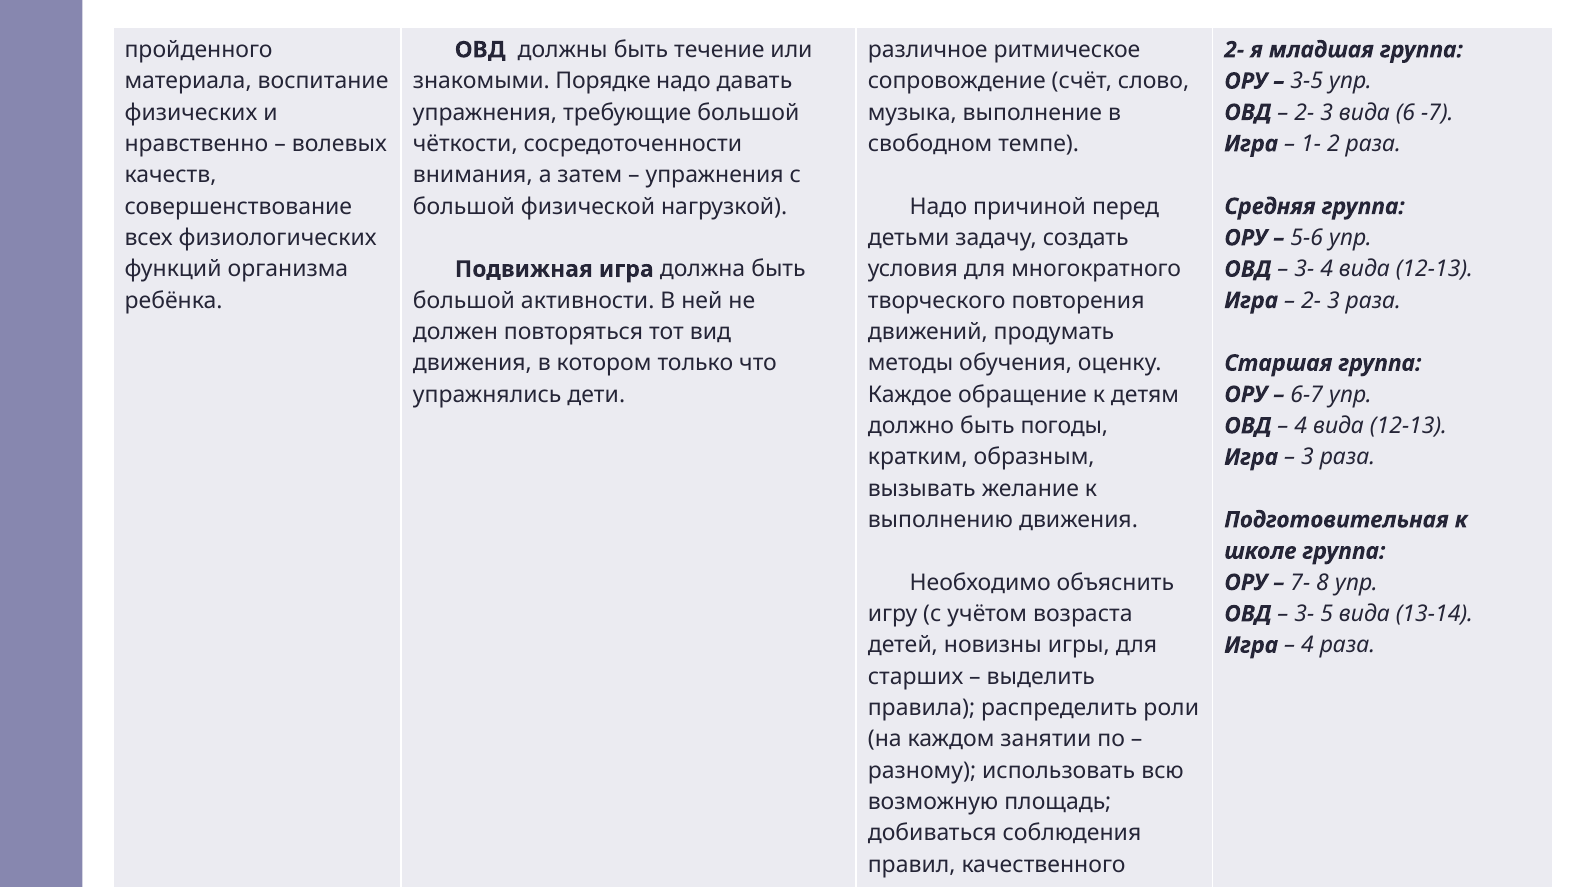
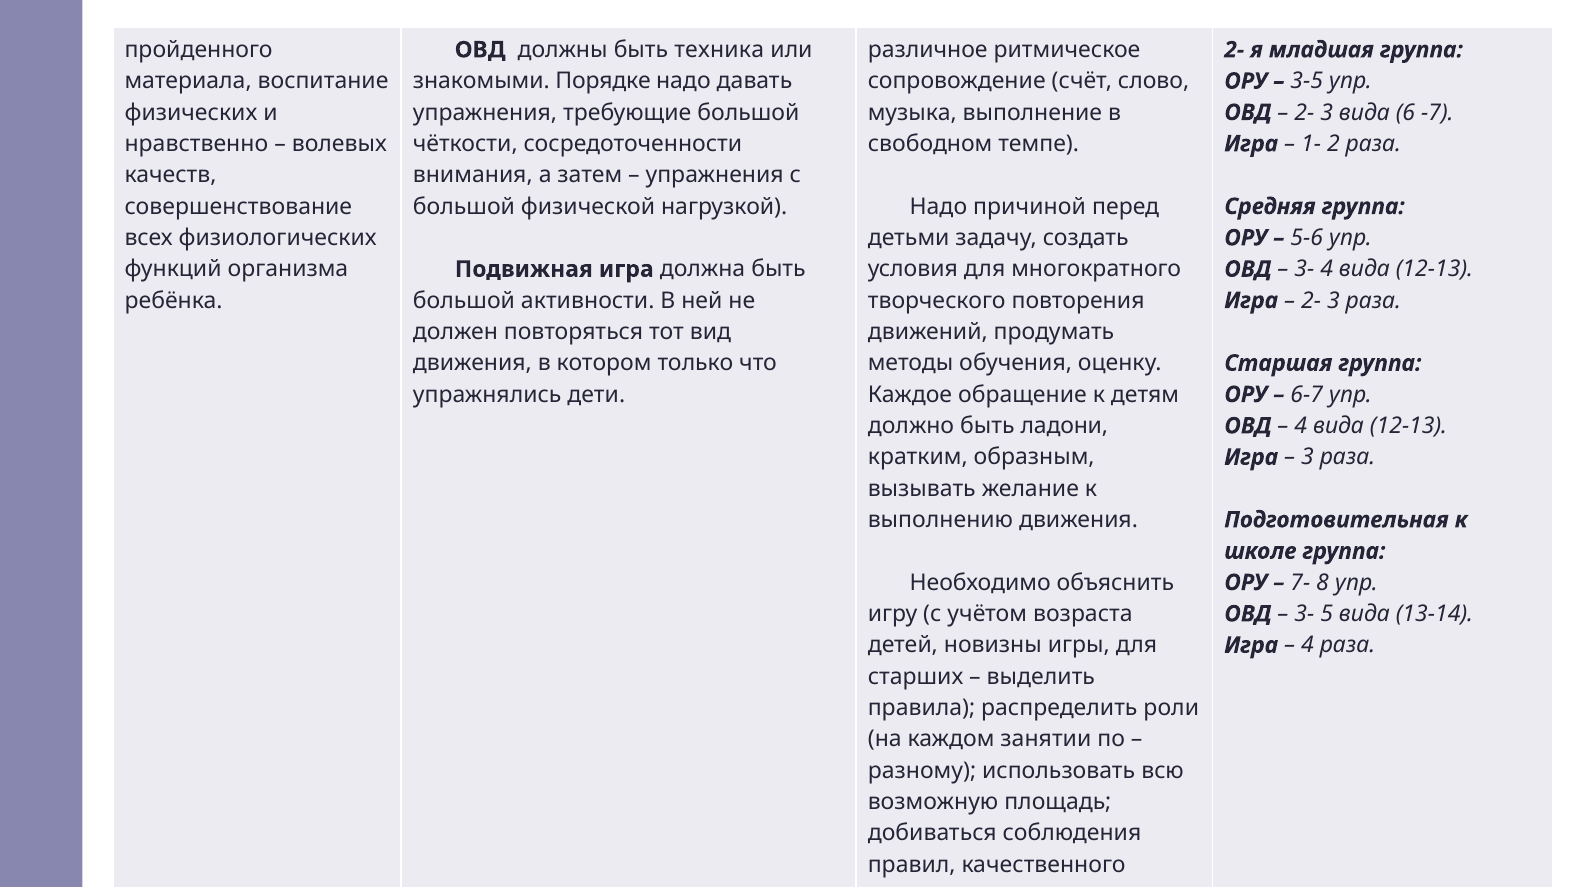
течение: течение -> техника (719, 50)
погоды: погоды -> ладони (1064, 426)
